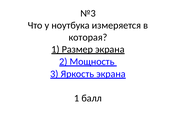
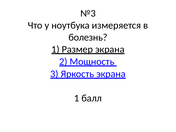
которая: которая -> болезнь (88, 37)
